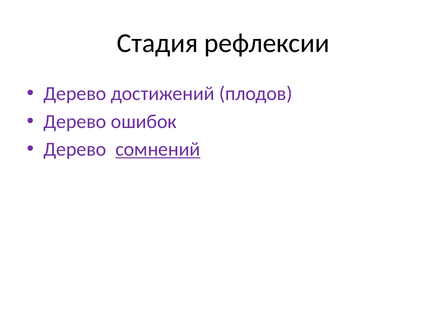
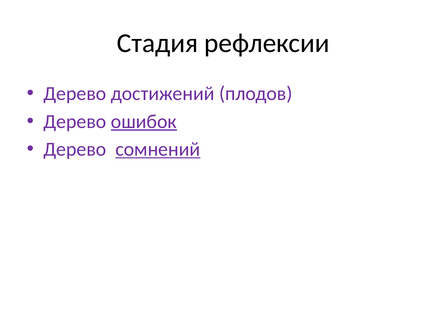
ошибок underline: none -> present (144, 122)
